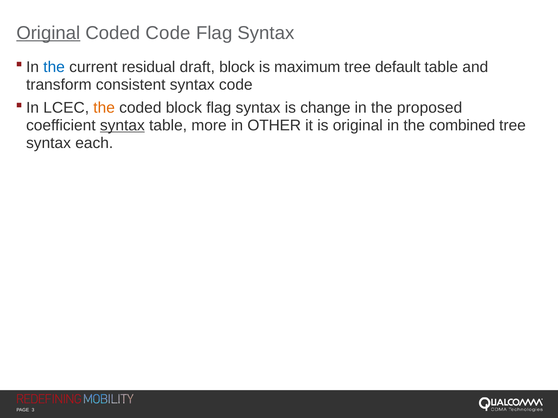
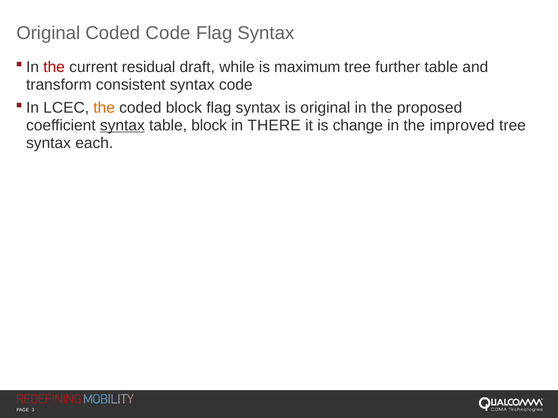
Original underline: present -> none (48, 33)
the colour: blue -> red (54, 67)
draft block: block -> while (237, 67)
default: default -> further (398, 67)
is change: change -> original (325, 108)
table more: more -> block (209, 125)
OTHER: OTHER -> THERE (274, 125)
is original: original -> change (358, 125)
combined: combined -> improved (462, 125)
